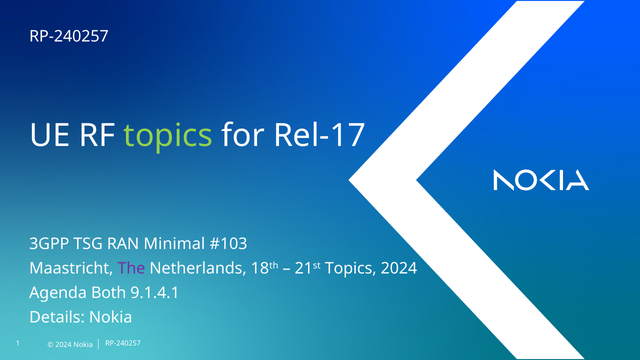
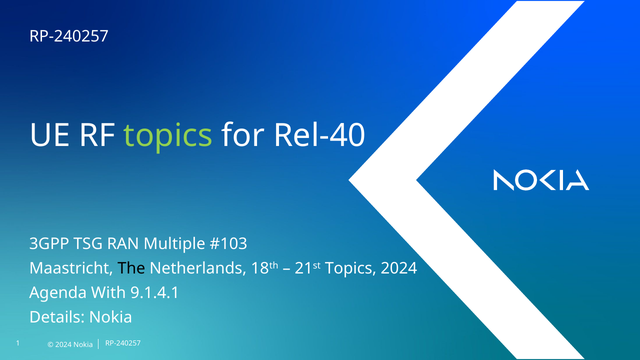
Rel-17: Rel-17 -> Rel-40 (320, 136)
Minimal: Minimal -> Multiple (174, 244)
The colour: purple -> black (131, 268)
Both: Both -> With (109, 293)
